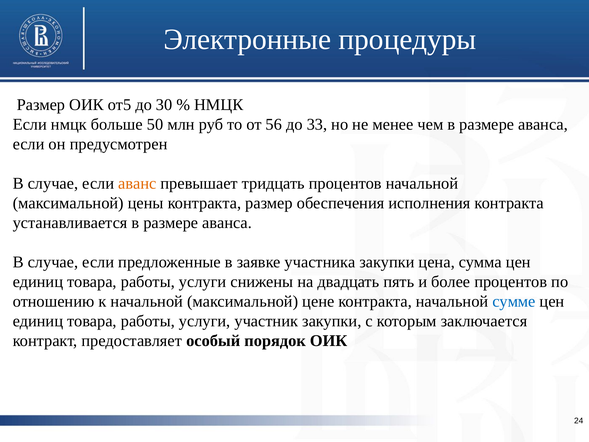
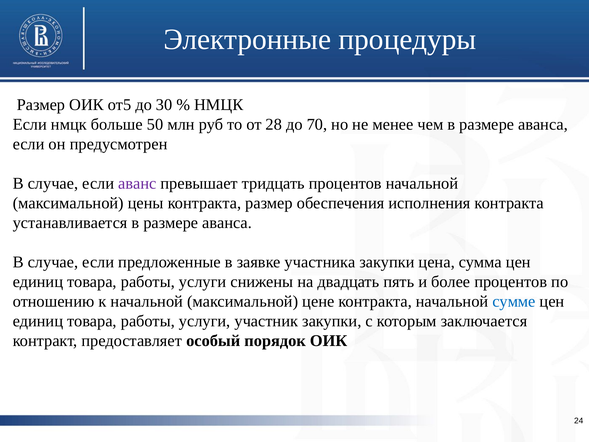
56: 56 -> 28 (274, 124)
33: 33 -> 70 (317, 124)
аванс colour: orange -> purple (137, 183)
